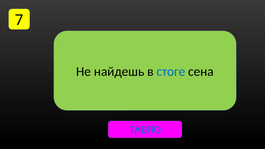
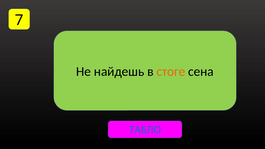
стоге colour: blue -> orange (171, 72)
